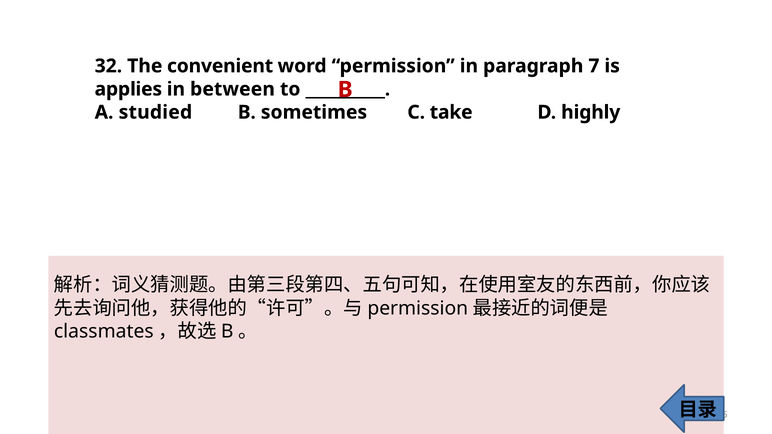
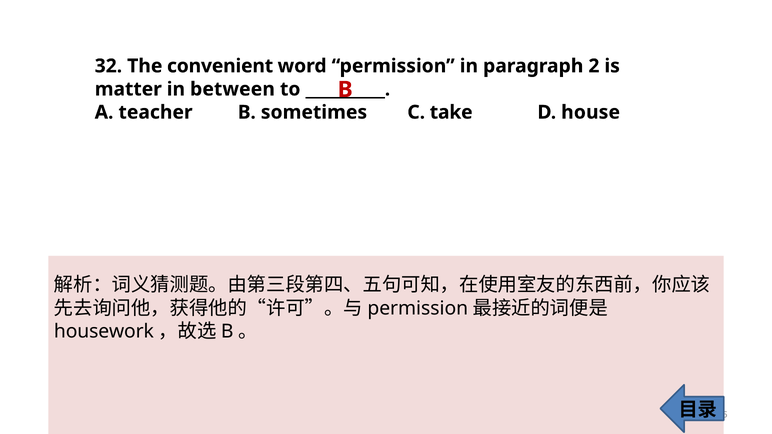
7: 7 -> 2 (594, 66)
applies: applies -> matter (128, 89)
studied: studied -> teacher (156, 112)
highly: highly -> house (591, 112)
classmates: classmates -> housework (104, 332)
